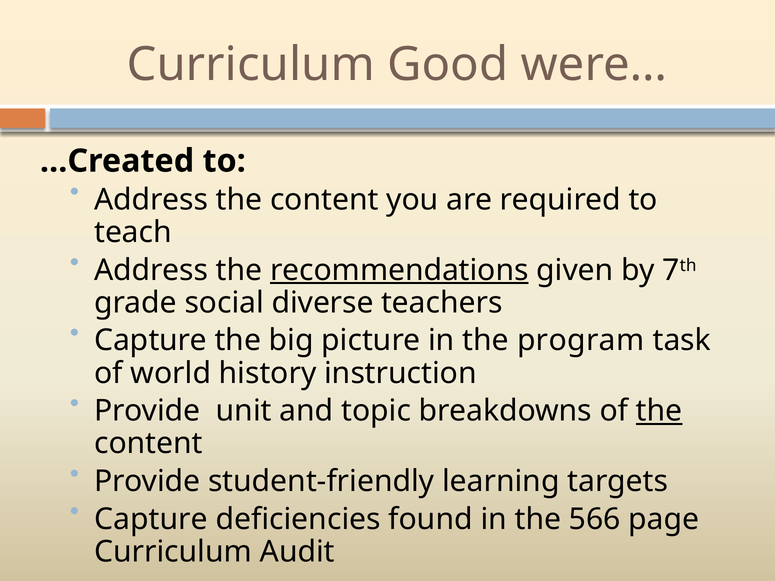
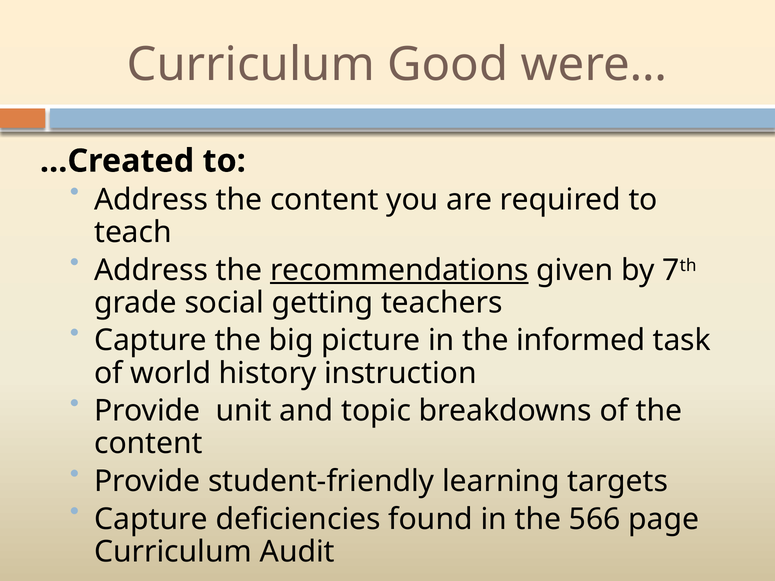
diverse: diverse -> getting (323, 303)
program: program -> informed (581, 341)
the underline: present -> none (659, 411)
